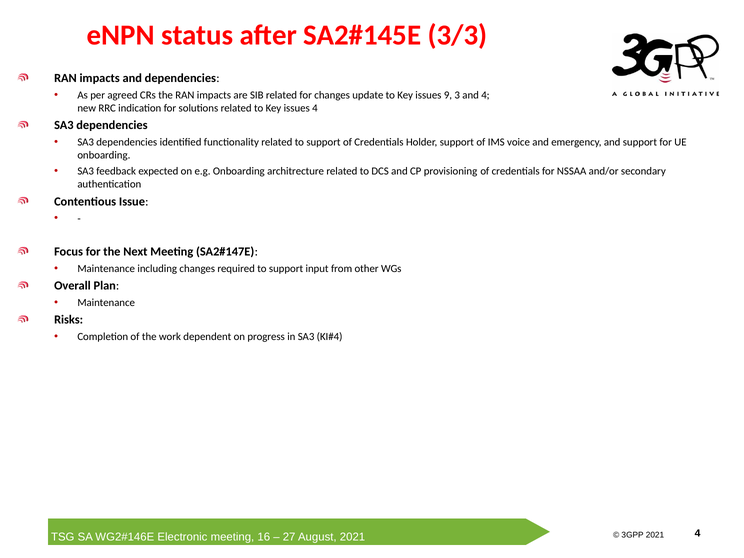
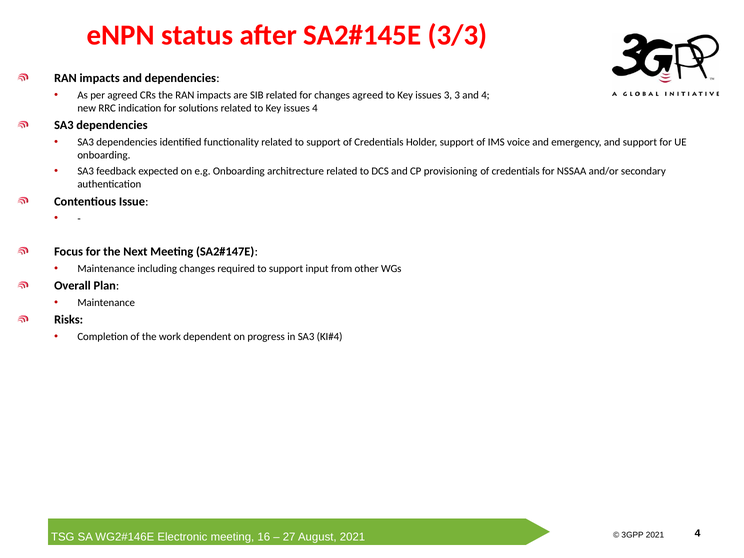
changes update: update -> agreed (368, 95)
issues 9: 9 -> 3 (448, 95)
